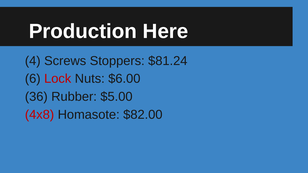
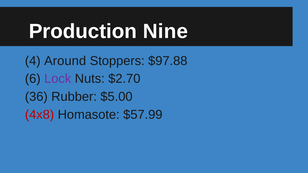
Here: Here -> Nine (165, 31)
Screws: Screws -> Around (65, 61)
$81.24: $81.24 -> $97.88 (168, 61)
Lock colour: red -> purple (58, 79)
$6.00: $6.00 -> $2.70 (124, 79)
$82.00: $82.00 -> $57.99 (143, 115)
